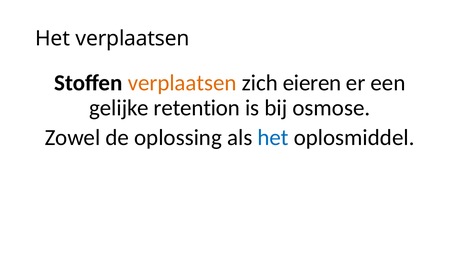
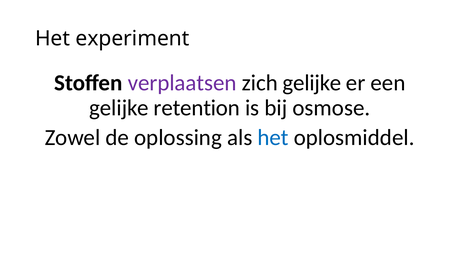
Het verplaatsen: verplaatsen -> experiment (133, 39)
verplaatsen colour: orange -> purple (182, 83)
zich eieren: eieren -> gelijke (312, 83)
